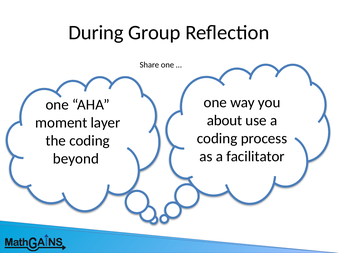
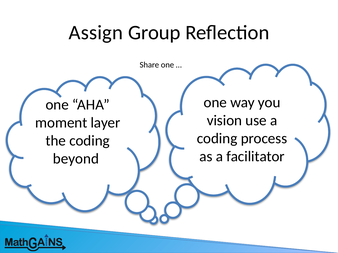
During: During -> Assign (96, 33)
about: about -> vision (224, 121)
